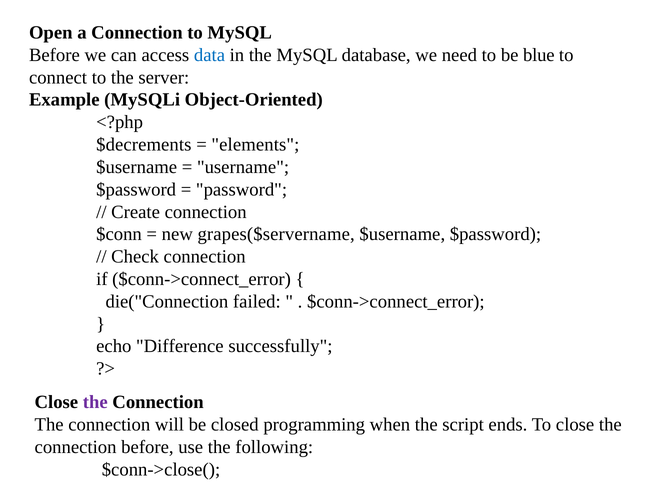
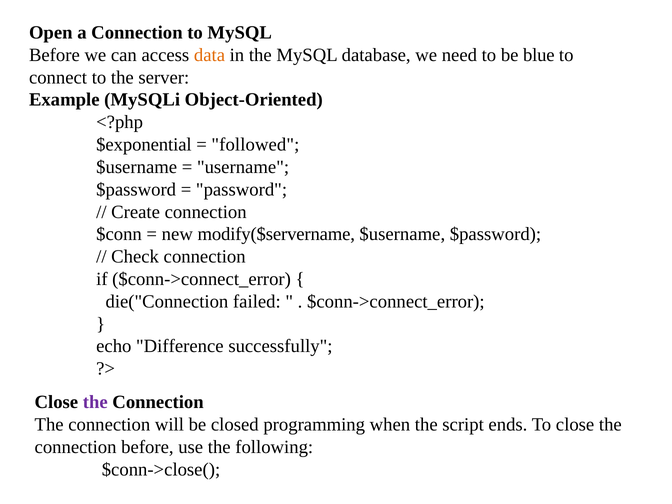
data colour: blue -> orange (209, 55)
$decrements: $decrements -> $exponential (144, 145)
elements: elements -> followed (255, 145)
grapes($servername: grapes($servername -> modify($servername (276, 234)
